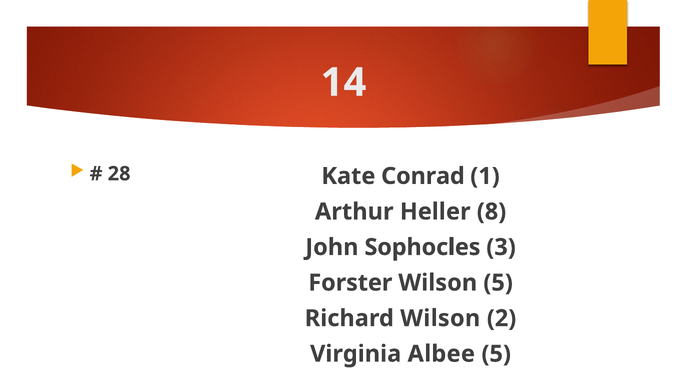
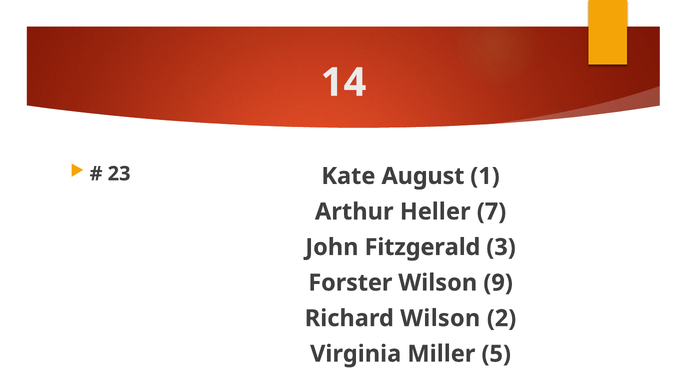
28: 28 -> 23 (119, 173)
Conrad: Conrad -> August (423, 176)
8: 8 -> 7 (492, 211)
Sophocles: Sophocles -> Fitzgerald (422, 247)
Wilson 5: 5 -> 9 (498, 282)
Albee: Albee -> Miller (441, 353)
